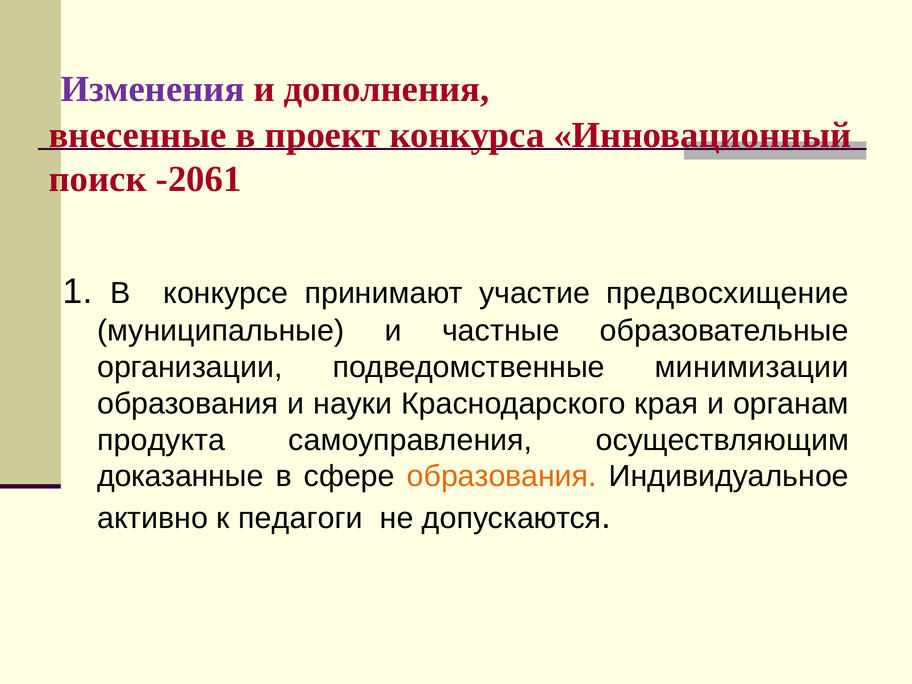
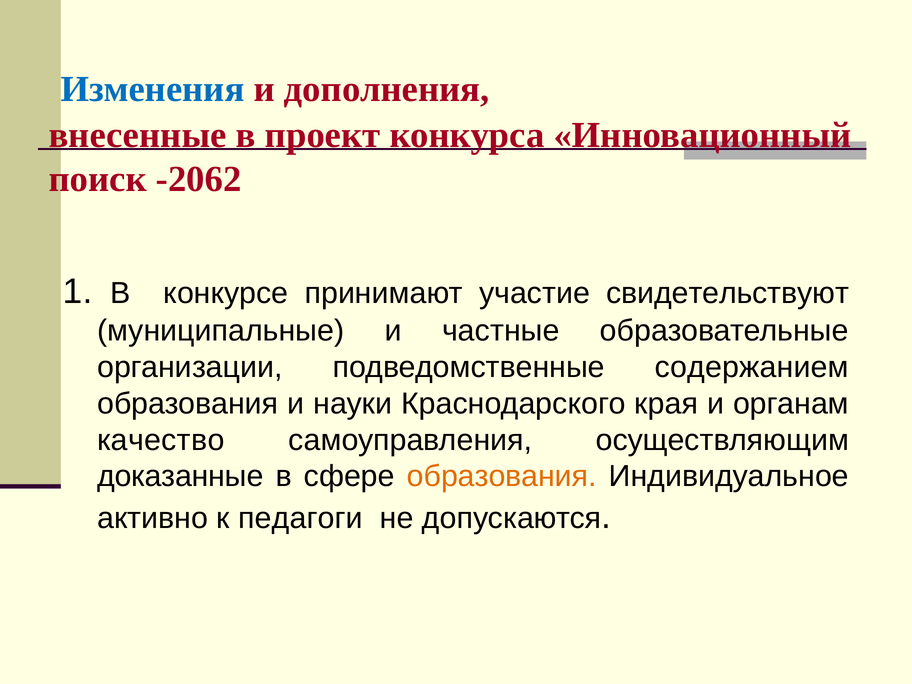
Изменения colour: purple -> blue (153, 89)
-2061: -2061 -> -2062 (199, 179)
предвосхищение: предвосхищение -> свидетельствуют (728, 293)
минимизации: минимизации -> содержанием (752, 367)
продукта: продукта -> качество (161, 440)
